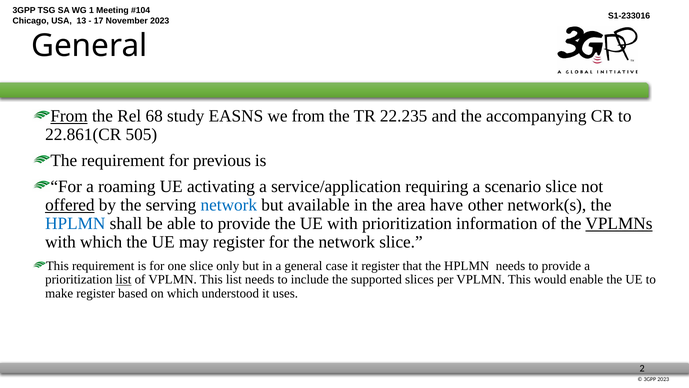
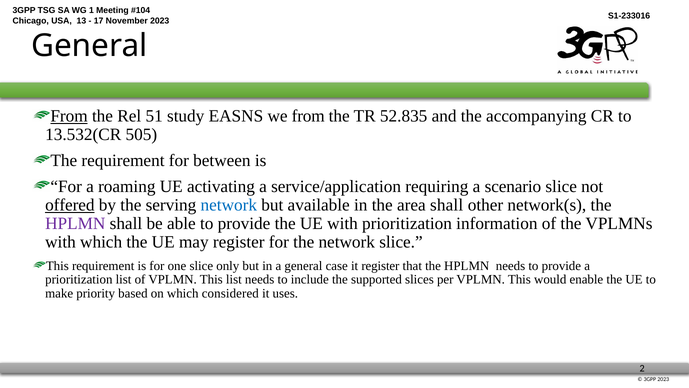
68: 68 -> 51 (154, 116)
22.235: 22.235 -> 52.835 (404, 116)
22.861(CR: 22.861(CR -> 13.532(CR (83, 135)
previous: previous -> between (222, 160)
area have: have -> shall (447, 205)
HPLMN colour: blue -> purple (75, 223)
VPLMNs underline: present -> none (619, 223)
list underline: present -> none (124, 279)
make register: register -> priority (96, 293)
understood: understood -> considered (230, 293)
